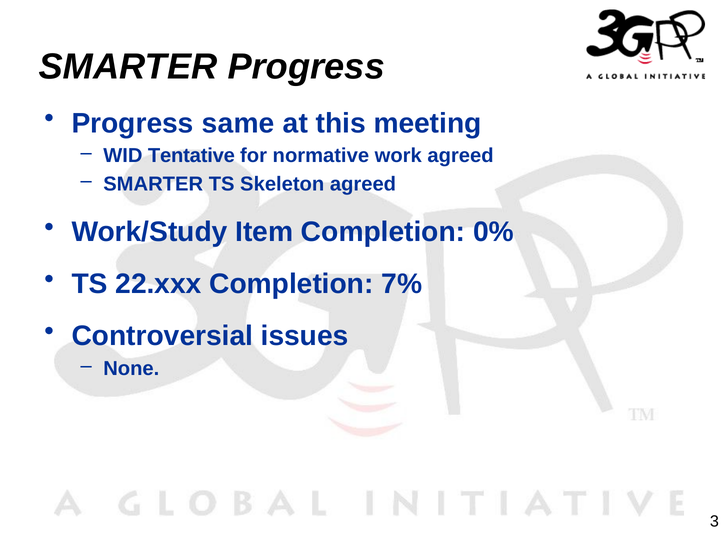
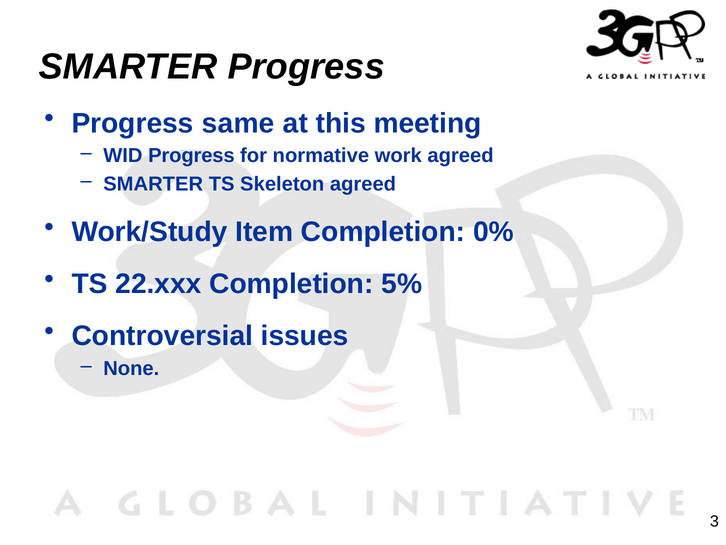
WID Tentative: Tentative -> Progress (191, 156)
7%: 7% -> 5% (402, 284)
